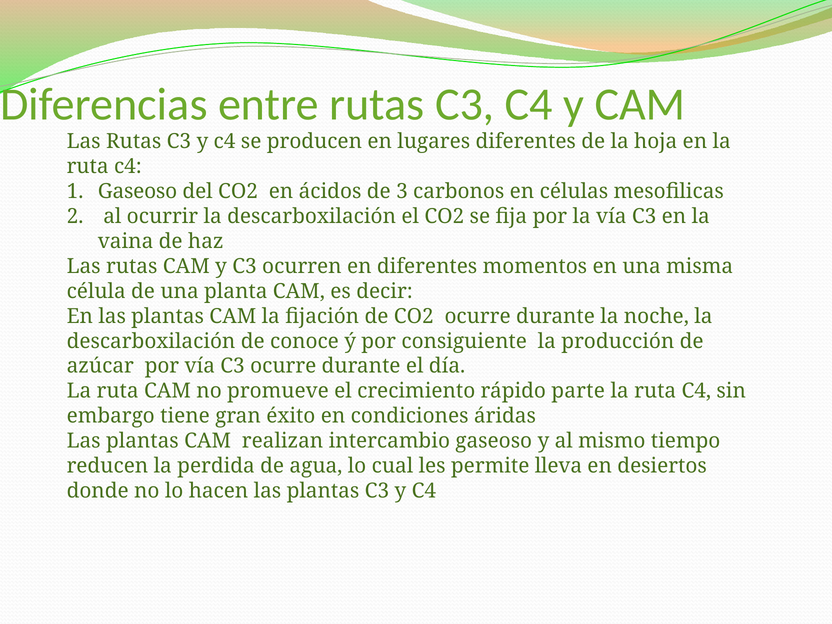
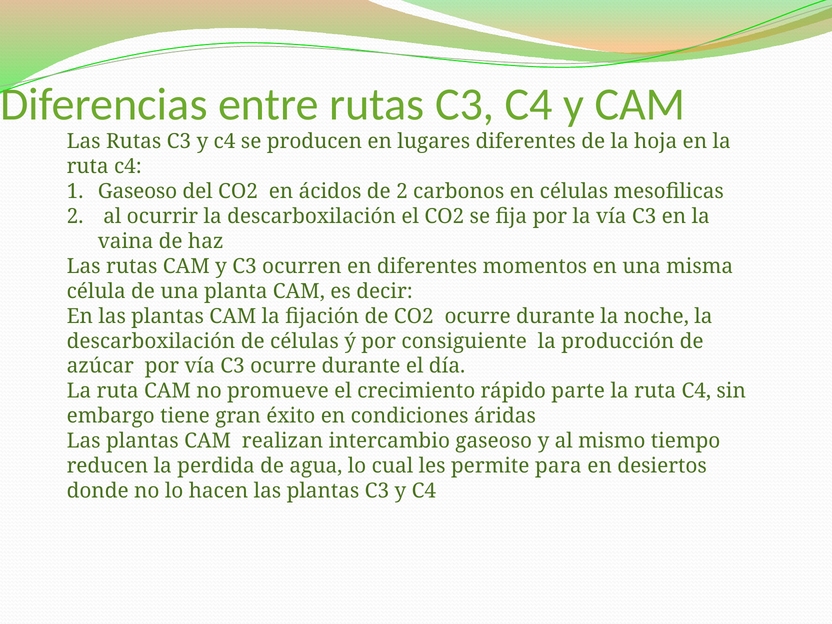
de 3: 3 -> 2 (402, 191)
de conoce: conoce -> células (304, 341)
lleva: lleva -> para (558, 466)
